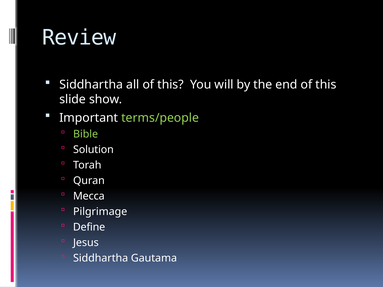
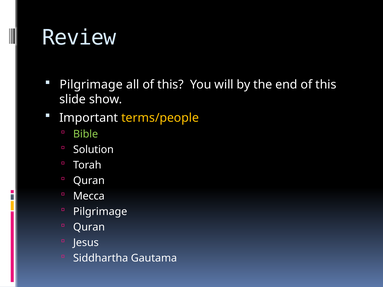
Siddhartha: Siddhartha -> Pilgrimage (91, 85)
terms/people colour: light green -> yellow (160, 118)
Define: Define -> Quran (89, 227)
